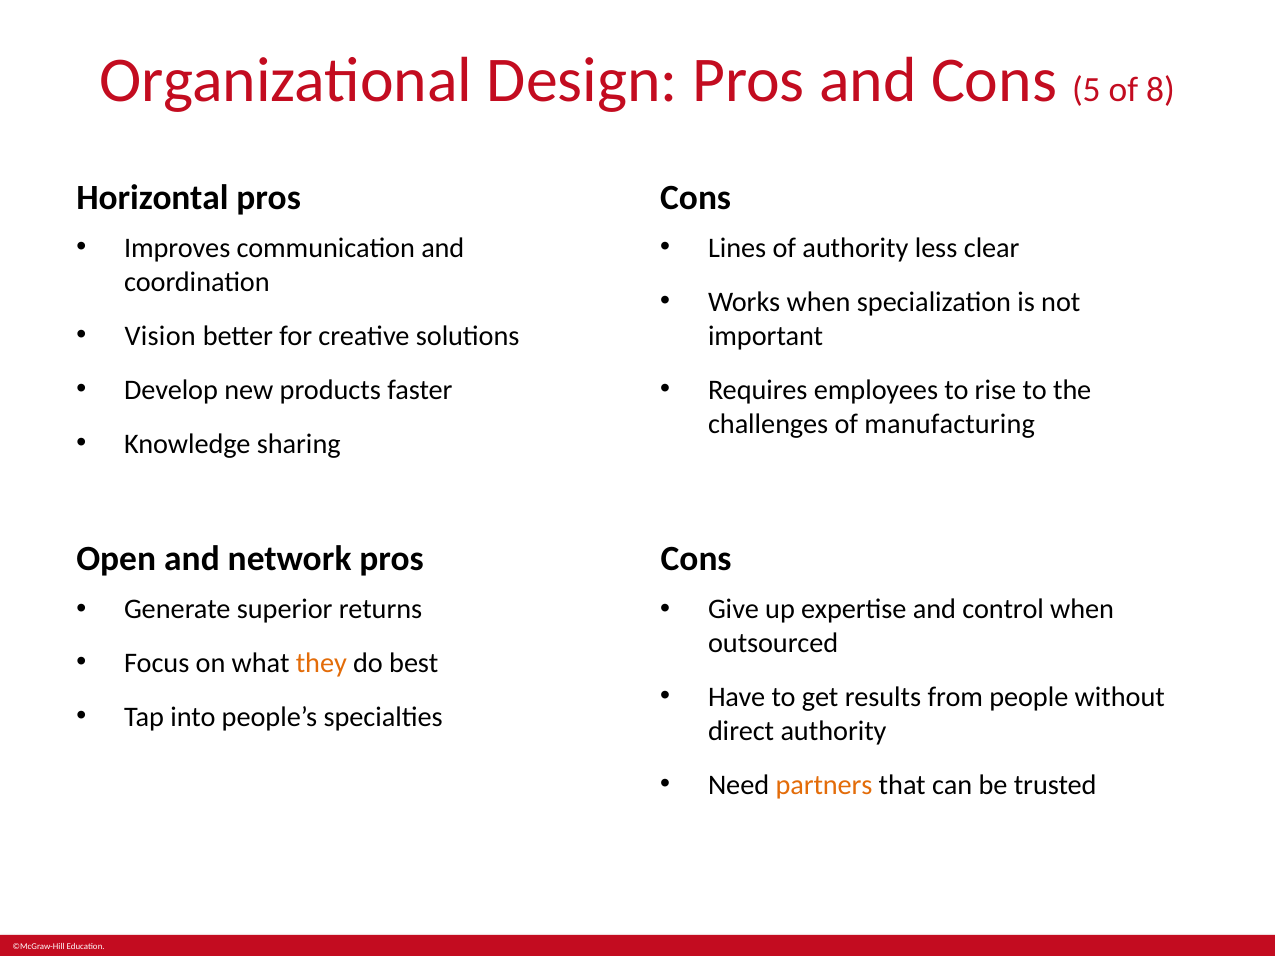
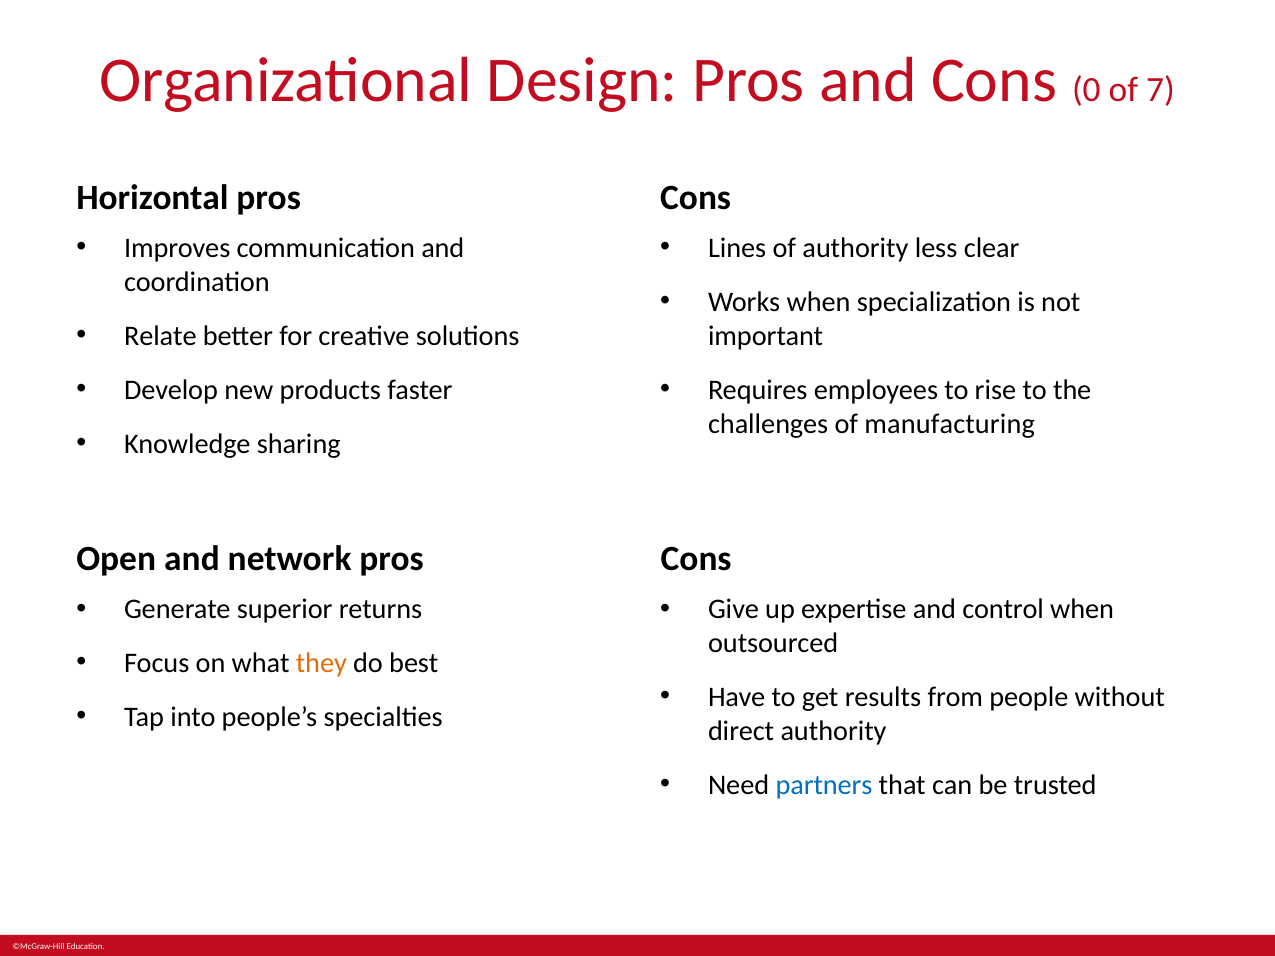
5: 5 -> 0 (1086, 90)
8: 8 -> 7 (1160, 90)
Vision: Vision -> Relate (160, 336)
partners colour: orange -> blue (824, 785)
